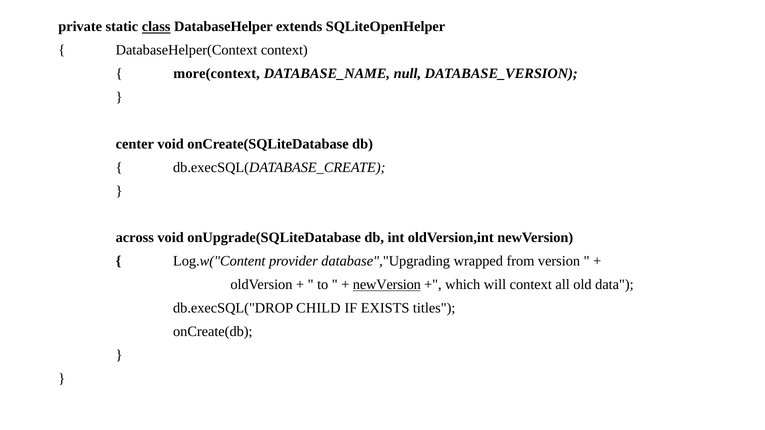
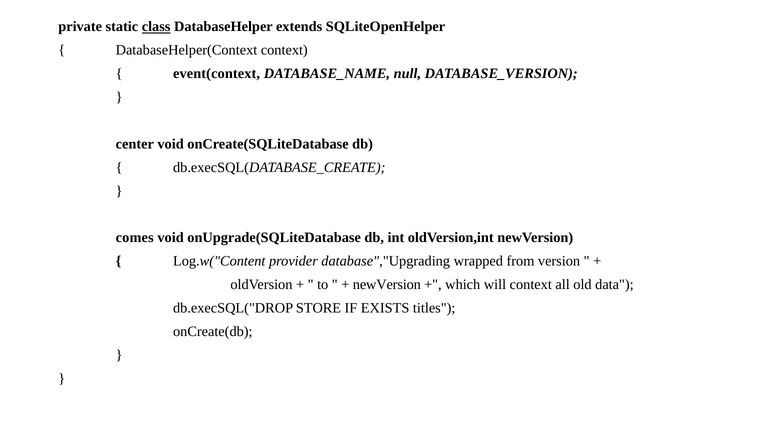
more(context: more(context -> event(context (217, 74)
across: across -> comes (135, 238)
newVersion underline: present -> none (387, 285)
CHILD: CHILD -> STORE (318, 308)
